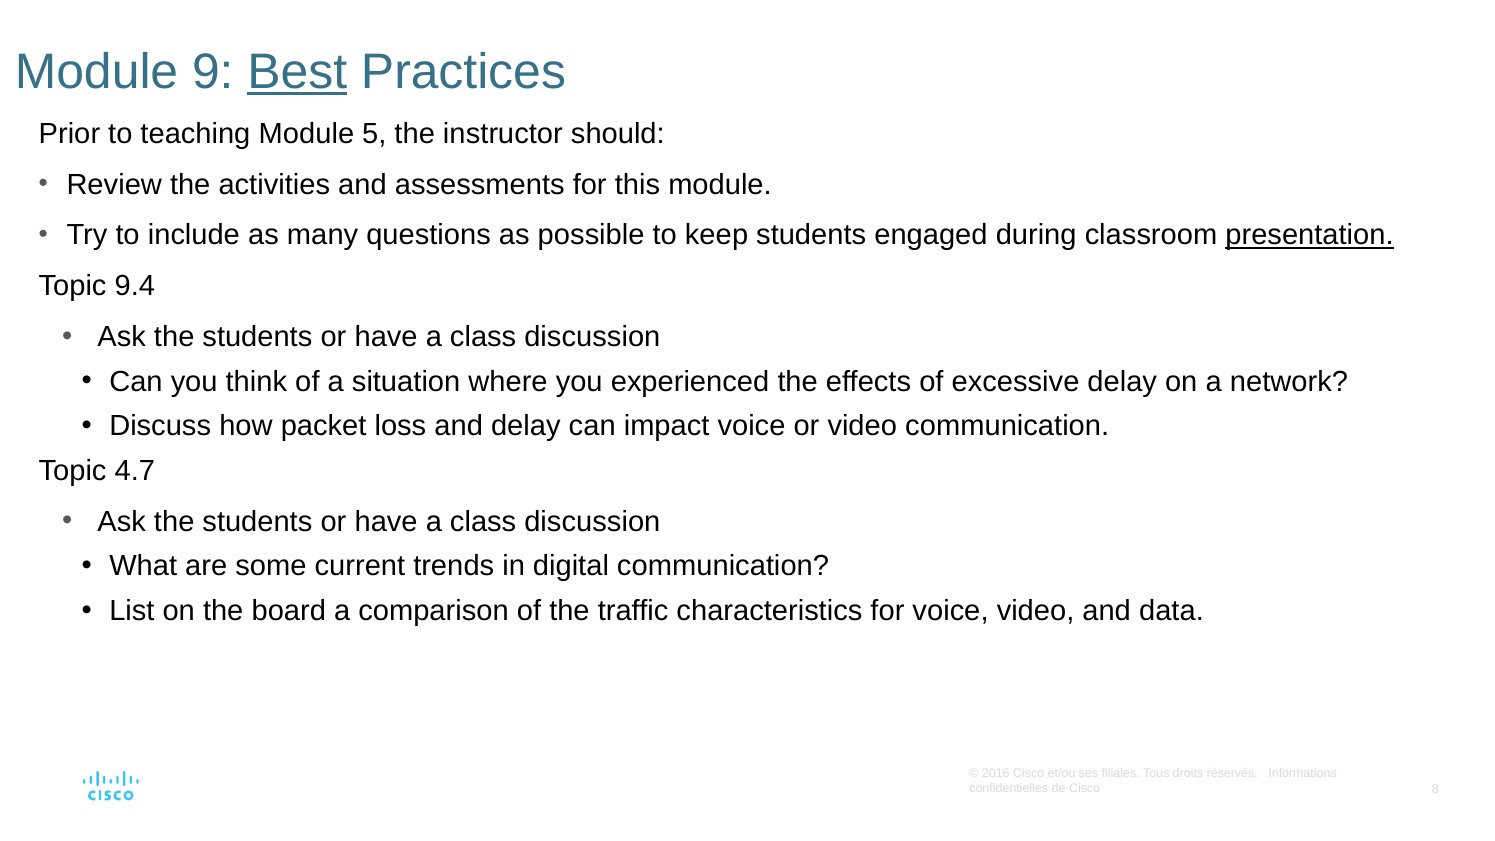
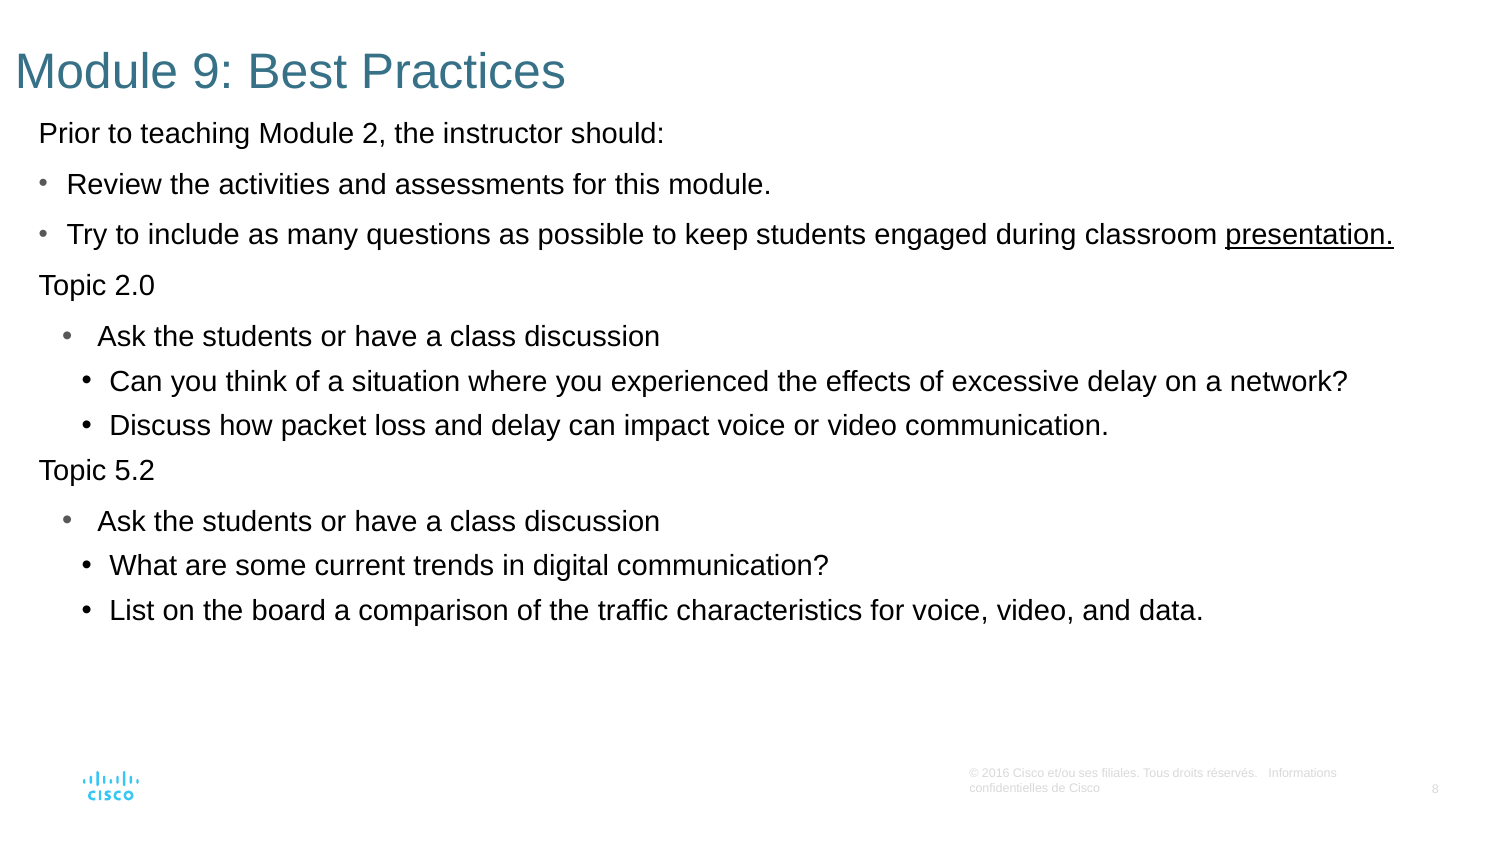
Best underline: present -> none (297, 72)
5: 5 -> 2 (374, 134)
9.4: 9.4 -> 2.0 (135, 286)
4.7: 4.7 -> 5.2 (135, 471)
